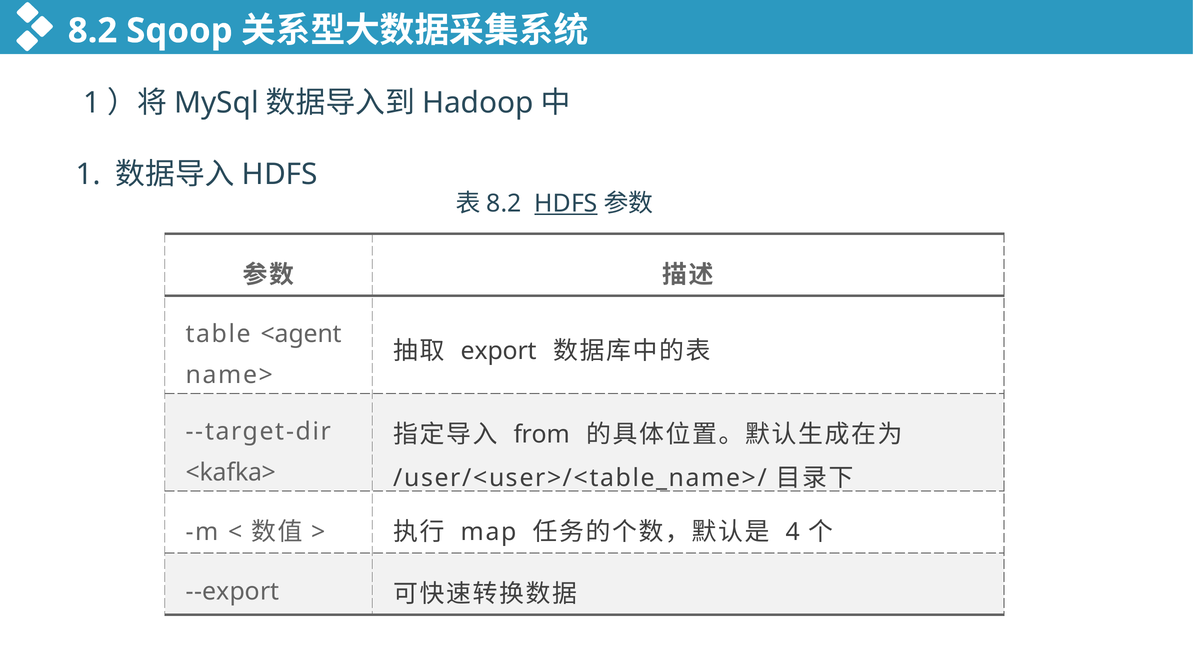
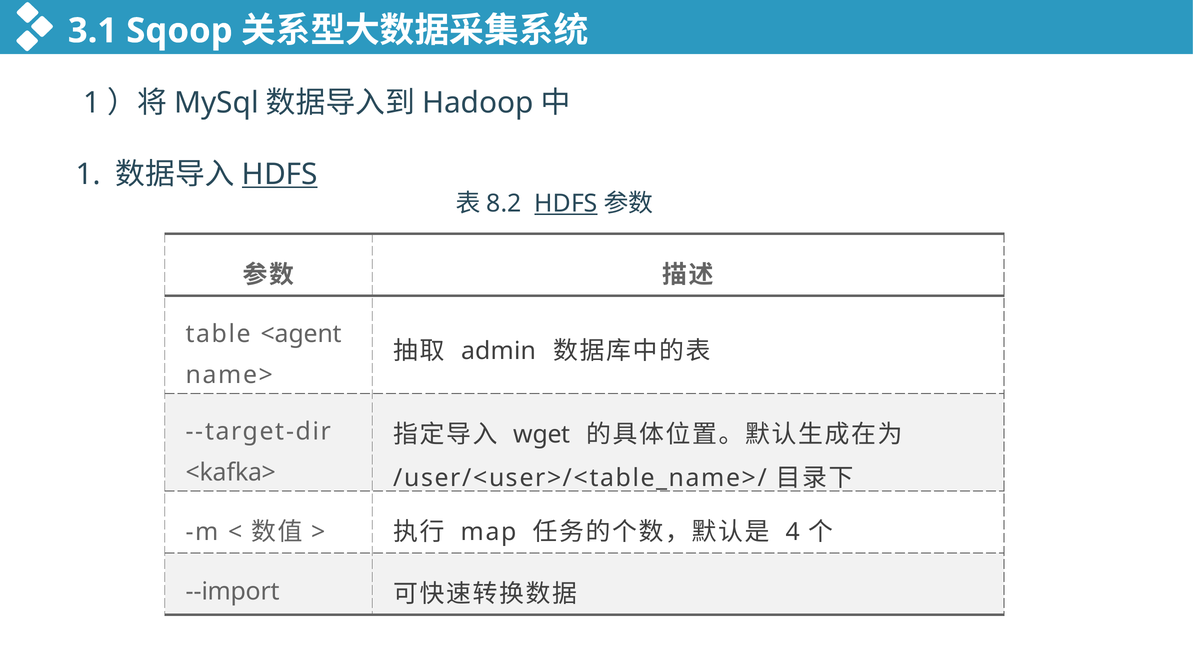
8.2: 8.2 -> 3.1 (93, 31)
HDFS underline: none -> present (280, 174)
export: export -> admin (499, 351)
from: from -> wget (542, 434)
--export: --export -> --import (233, 591)
